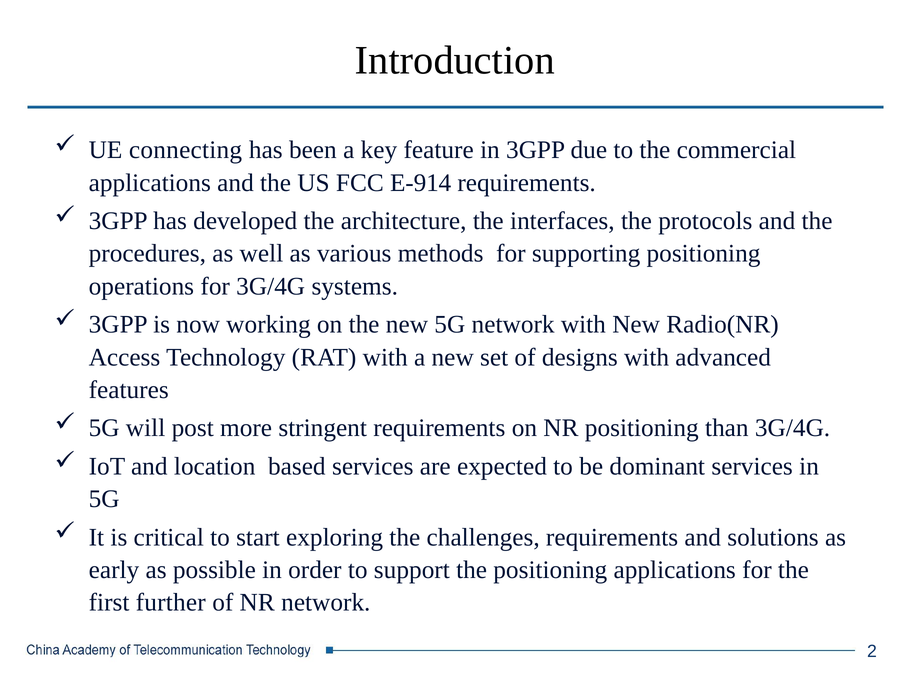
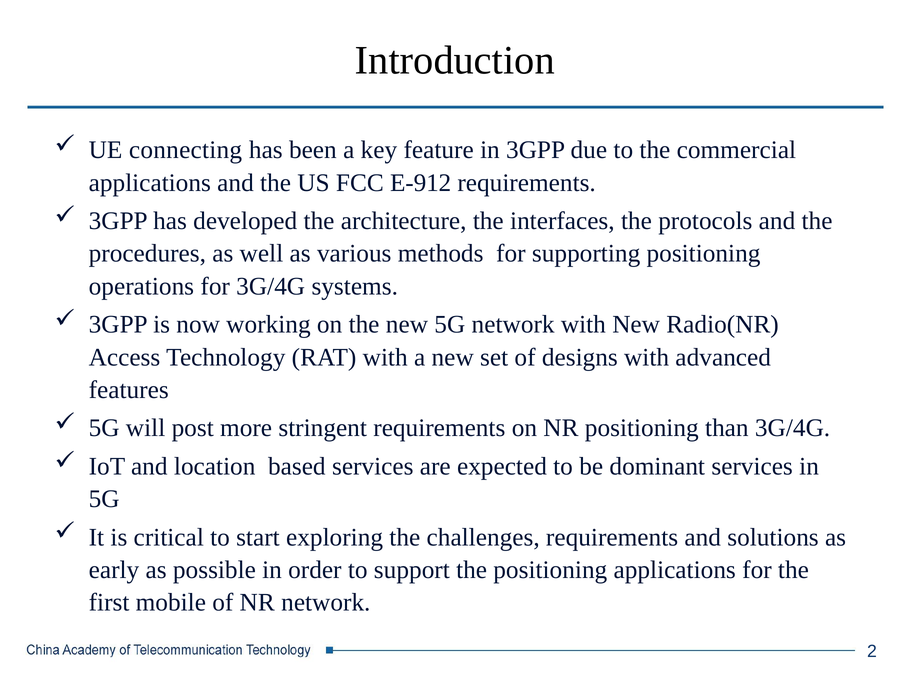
E-914: E-914 -> E-912 (421, 183)
further: further -> mobile (171, 603)
